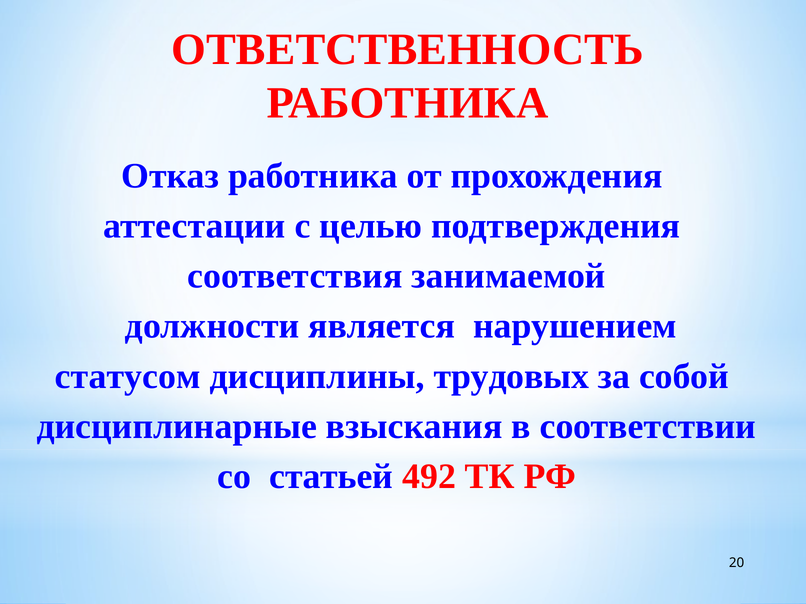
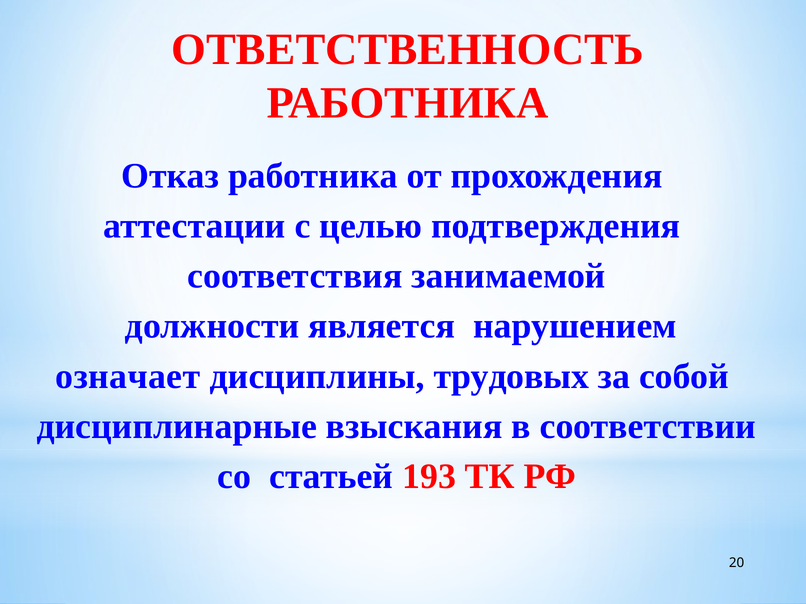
статусом: статусом -> означает (128, 377)
492: 492 -> 193 (429, 477)
